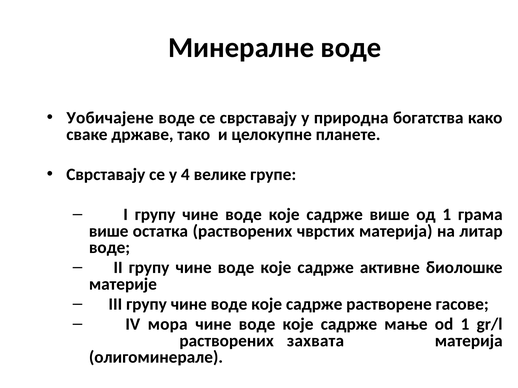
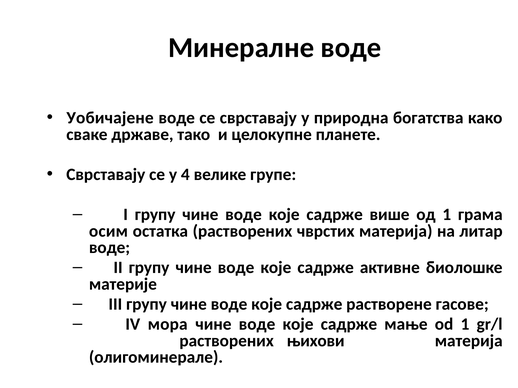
више: више -> осим (108, 231)
захвата: захвата -> њихови (316, 341)
